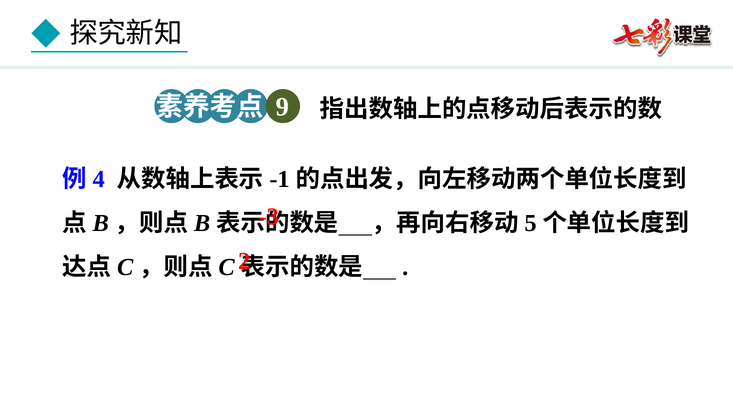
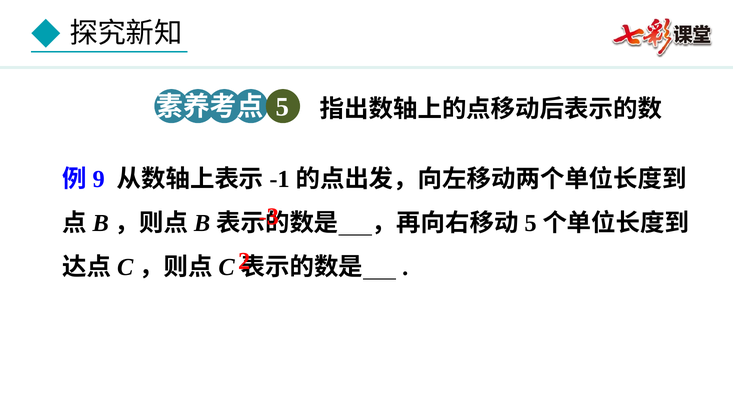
9: 9 -> 5 (283, 107)
4: 4 -> 9 (99, 180)
